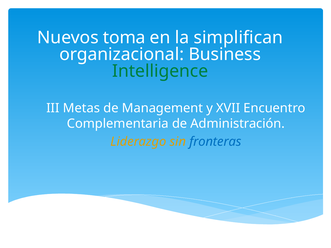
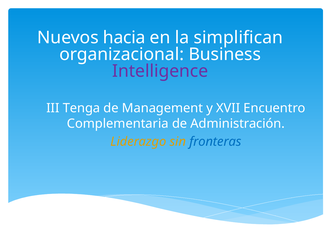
toma: toma -> hacia (124, 38)
Intelligence colour: green -> purple (160, 71)
Metas: Metas -> Tenga (81, 108)
